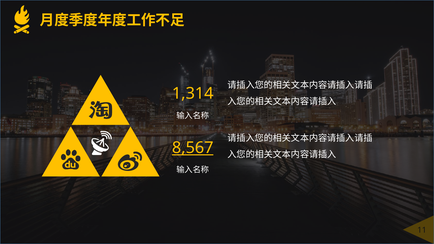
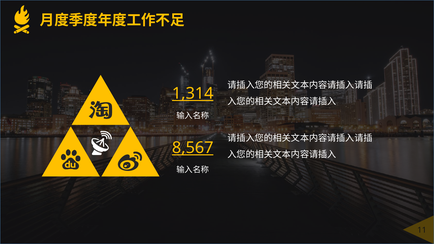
1,314 underline: none -> present (193, 94)
